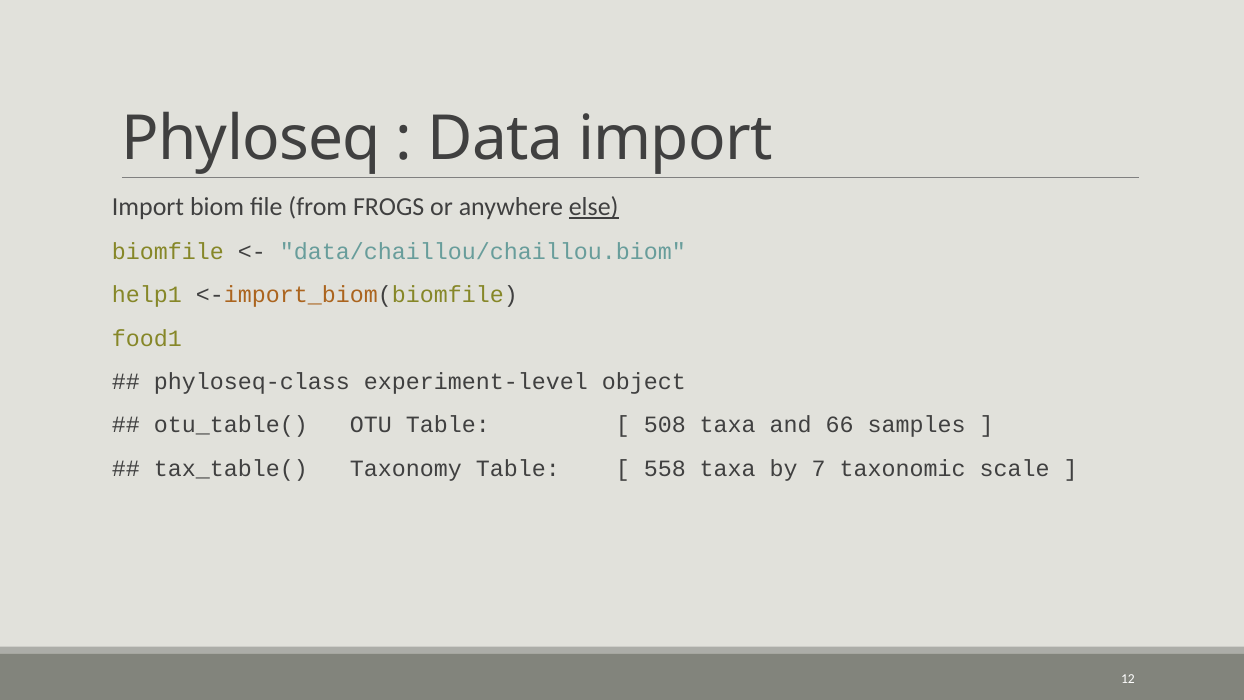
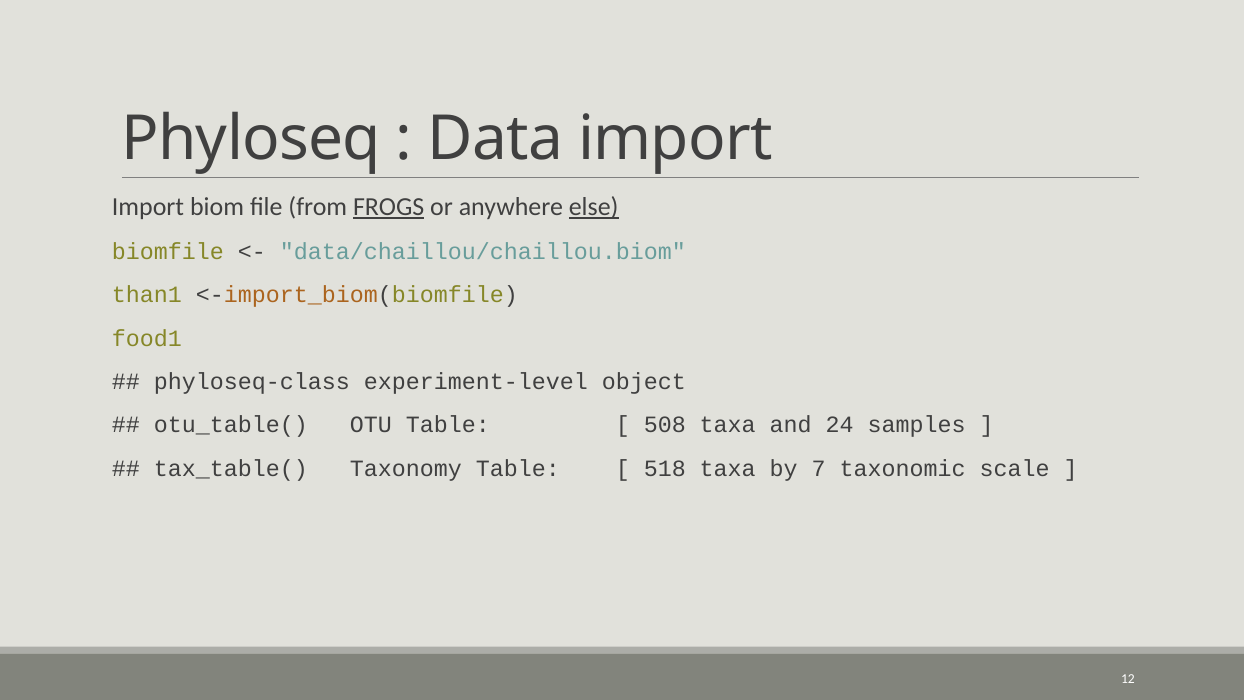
FROGS underline: none -> present (389, 207)
help1: help1 -> than1 (147, 295)
66: 66 -> 24 (840, 425)
558: 558 -> 518 (665, 468)
